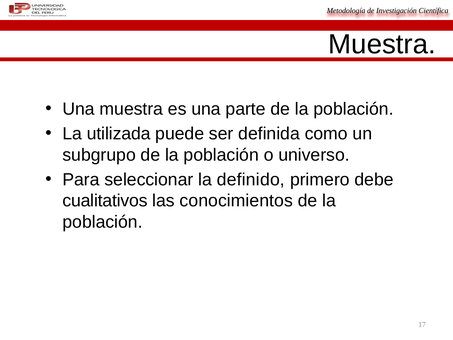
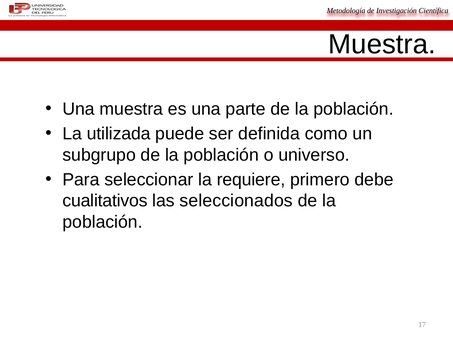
definido: definido -> requiere (251, 180)
conocimientos: conocimientos -> seleccionados (236, 201)
